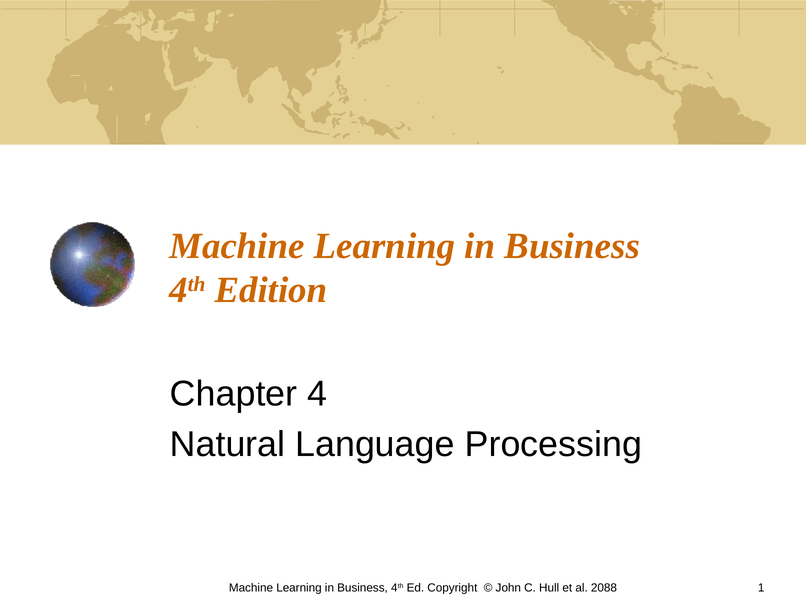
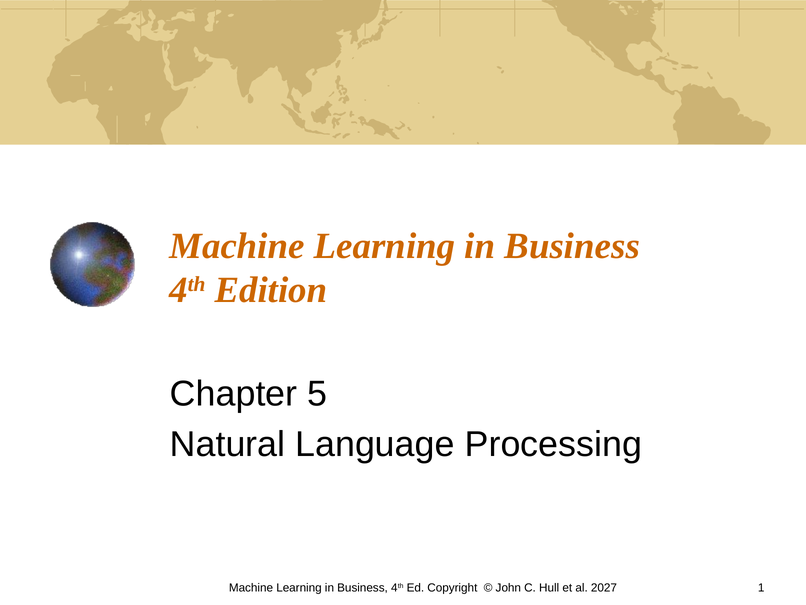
4: 4 -> 5 (317, 394)
2088: 2088 -> 2027 (604, 587)
